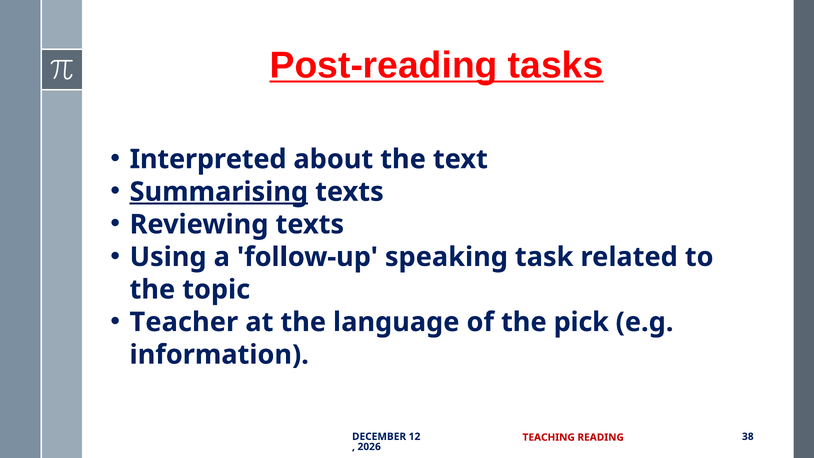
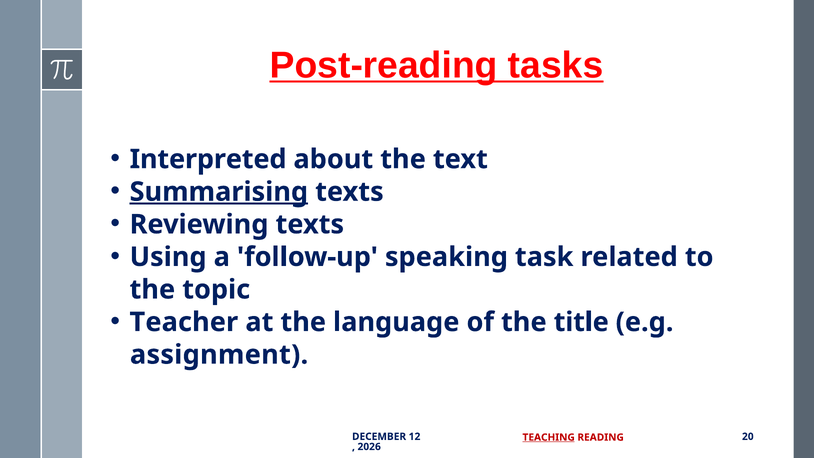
pick: pick -> title (581, 322)
information: information -> assignment (219, 355)
TEACHING underline: none -> present (549, 437)
38: 38 -> 20 (748, 436)
